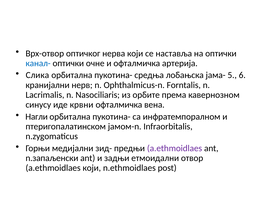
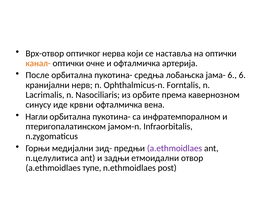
канал- colour: blue -> orange (38, 63)
Слика: Слика -> После (37, 75)
јама- 5: 5 -> 6 (232, 75)
n.запаљенски: n.запаљенски -> n.целулитиса (52, 158)
a.ethmoidlaes који: који -> тупе (92, 168)
